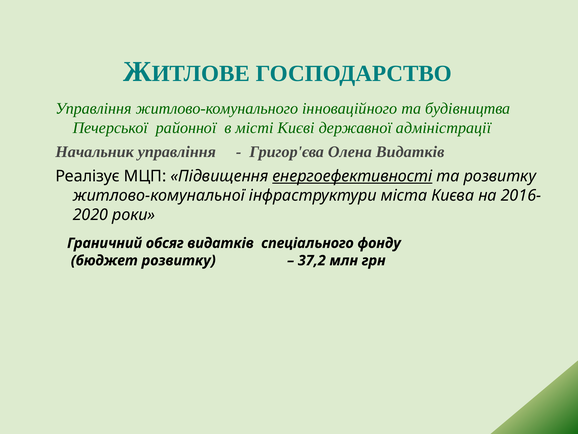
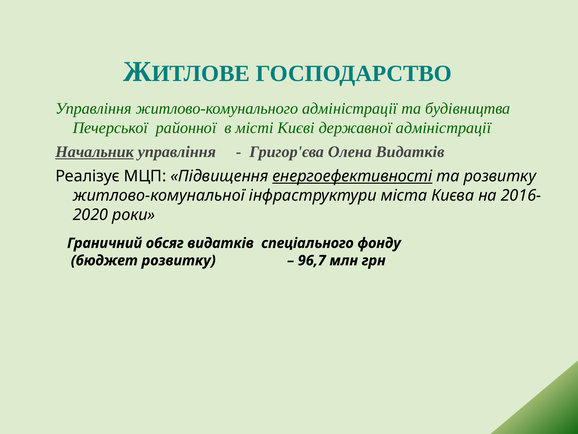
житлово-комунального інноваційного: інноваційного -> адміністрації (350, 108)
Начальник underline: none -> present (95, 152)
37,2: 37,2 -> 96,7 (312, 260)
